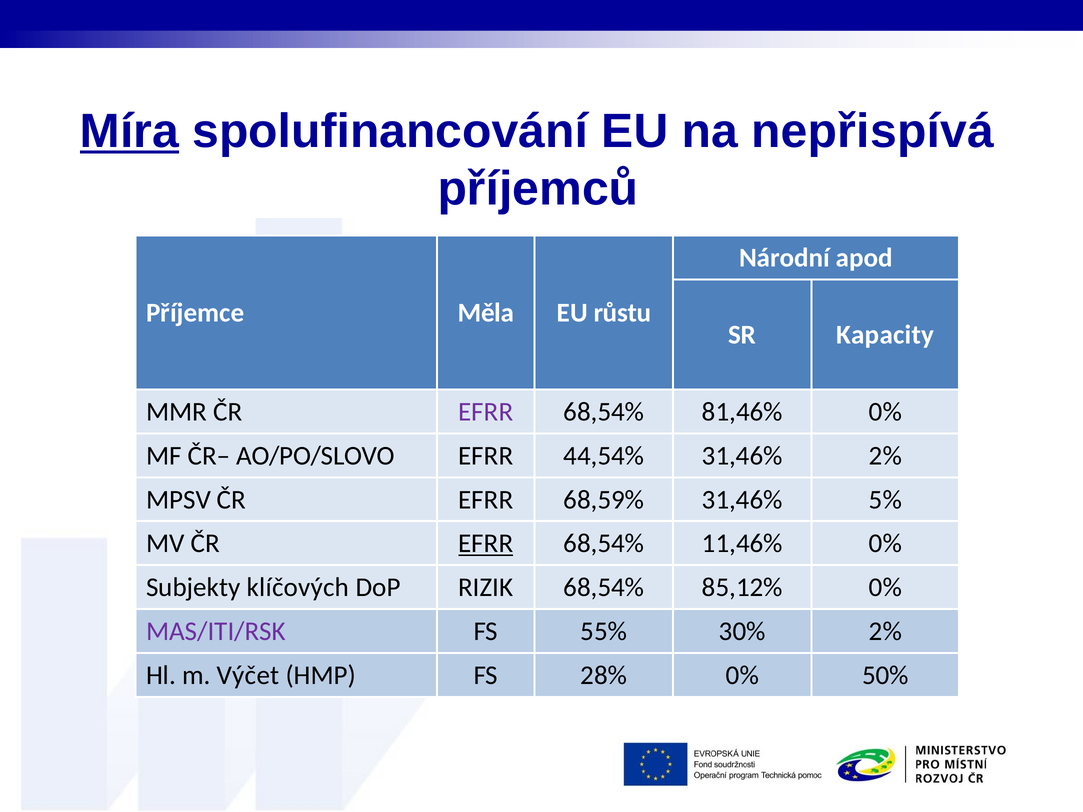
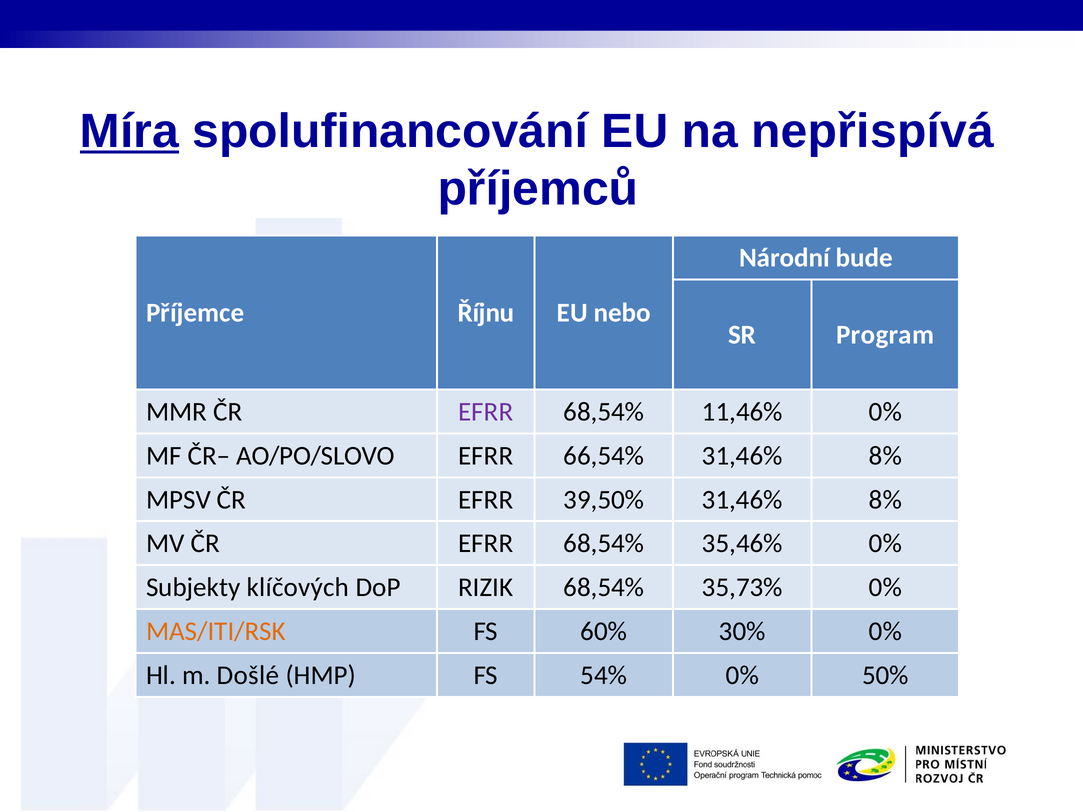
apod: apod -> bude (864, 258)
Měla: Měla -> Říjnu (486, 313)
růstu: růstu -> nebo (622, 313)
Kapacity: Kapacity -> Program (885, 335)
81,46%: 81,46% -> 11,46% (742, 412)
44,54%: 44,54% -> 66,54% (604, 456)
2%: 2% -> 8% (885, 456)
68,59%: 68,59% -> 39,50% (604, 500)
5%: 5% -> 8% (885, 500)
EFRR underline: present -> none (486, 544)
11,46%: 11,46% -> 35,46% (742, 544)
85,12%: 85,12% -> 35,73% (742, 588)
MAS/ITI/RSK colour: purple -> orange (216, 631)
55%: 55% -> 60% (604, 631)
30% 2%: 2% -> 0% (885, 631)
Výčet: Výčet -> Došlé (248, 675)
28%: 28% -> 54% (604, 675)
